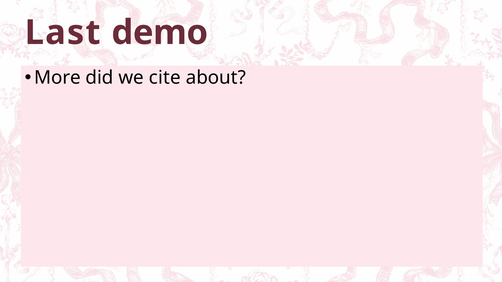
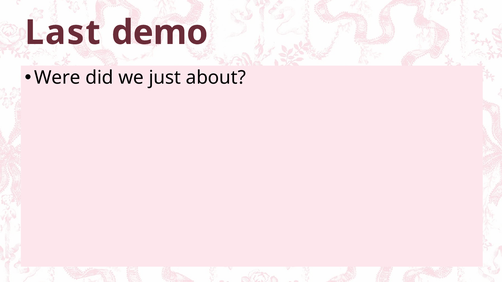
More: More -> Were (57, 78)
cite: cite -> just (165, 78)
